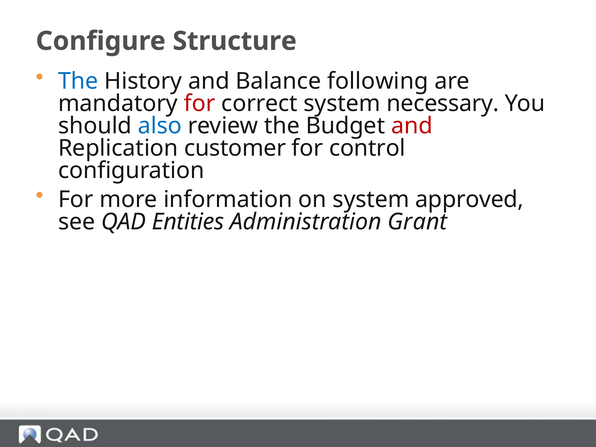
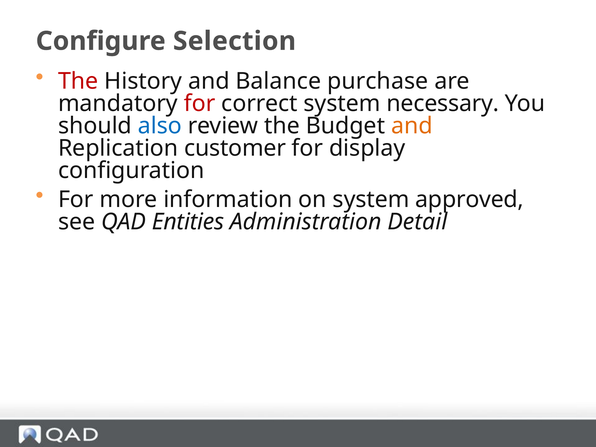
Structure: Structure -> Selection (234, 41)
The colour: blue -> red (78, 81)
following: following -> purchase (378, 81)
and colour: red -> orange (412, 126)
control: control -> display (367, 148)
Grant: Grant -> Detail (417, 222)
